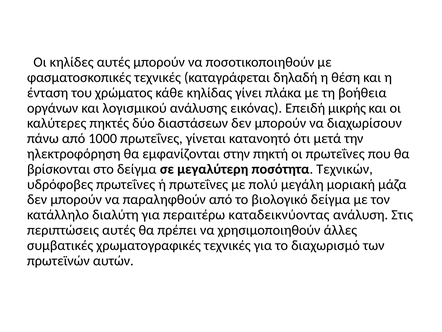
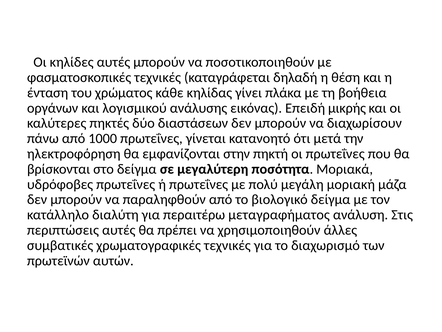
Τεχνικών: Τεχνικών -> Μοριακά (345, 169)
καταδεικνύοντας: καταδεικνύοντας -> μεταγραφήματος (279, 215)
